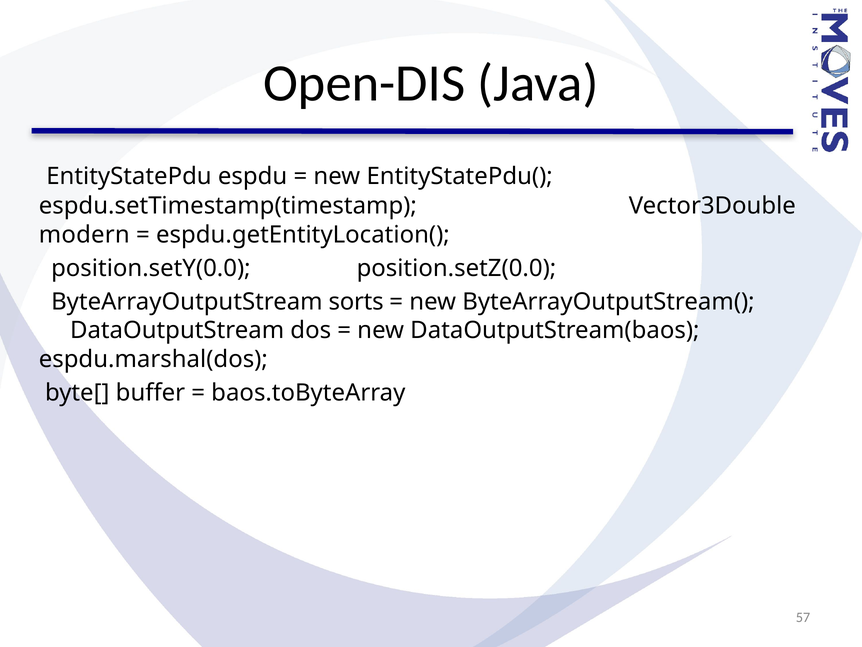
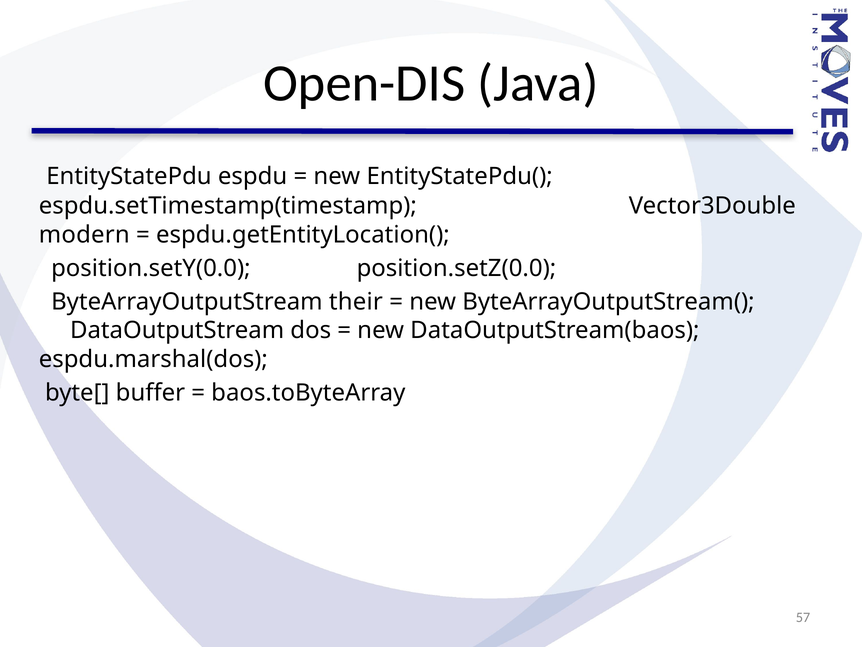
sorts: sorts -> their (356, 301)
